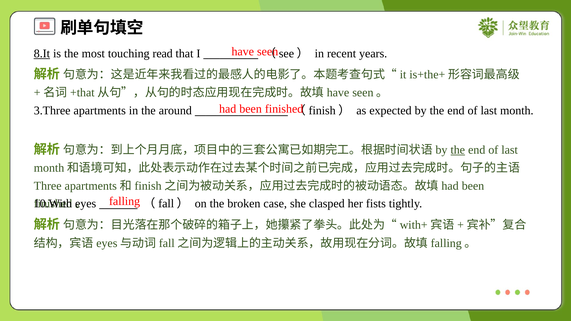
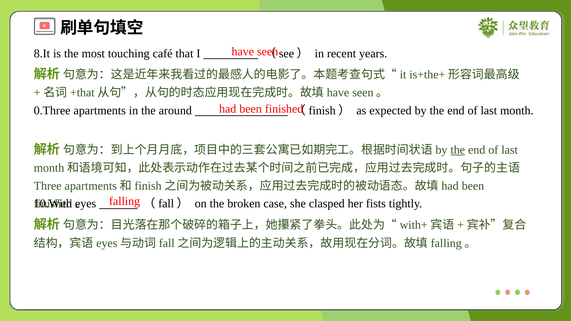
8.It underline: present -> none (42, 53)
read: read -> café (163, 53)
3.Three: 3.Three -> 0.Three (52, 111)
